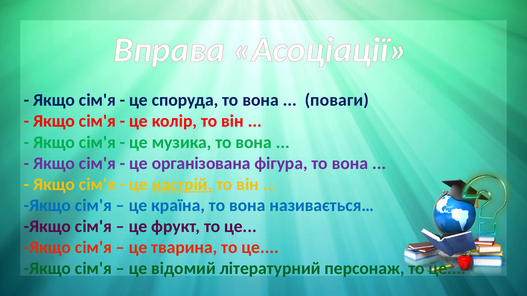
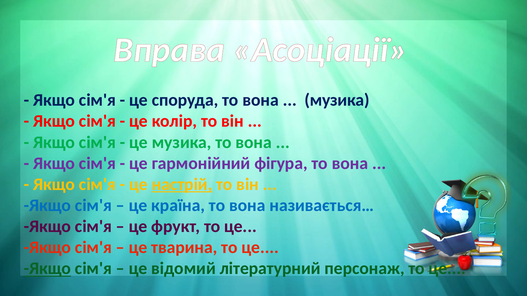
поваги: поваги -> музика (337, 100)
організована: організована -> гармонійний (201, 164)
Якщо underline: none -> present (47, 269)
